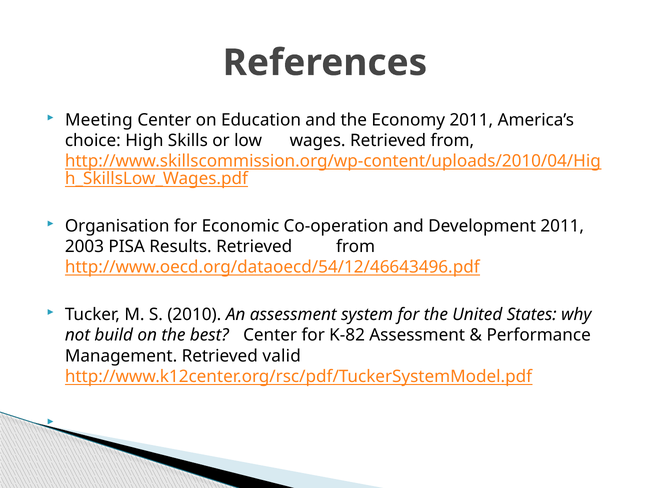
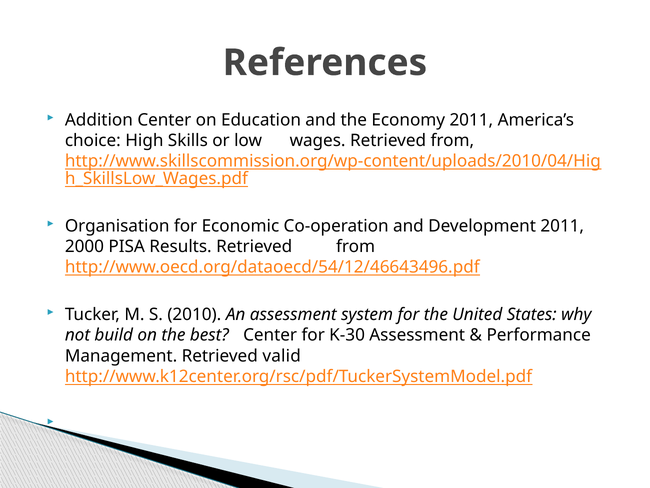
Meeting: Meeting -> Addition (99, 120)
2003: 2003 -> 2000 (84, 246)
K-82: K-82 -> K-30 (347, 335)
